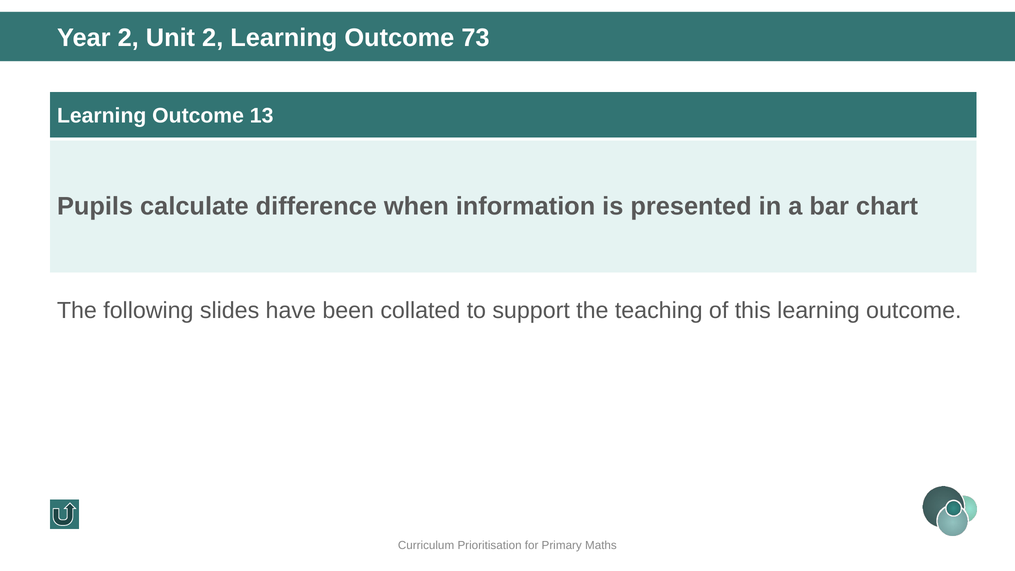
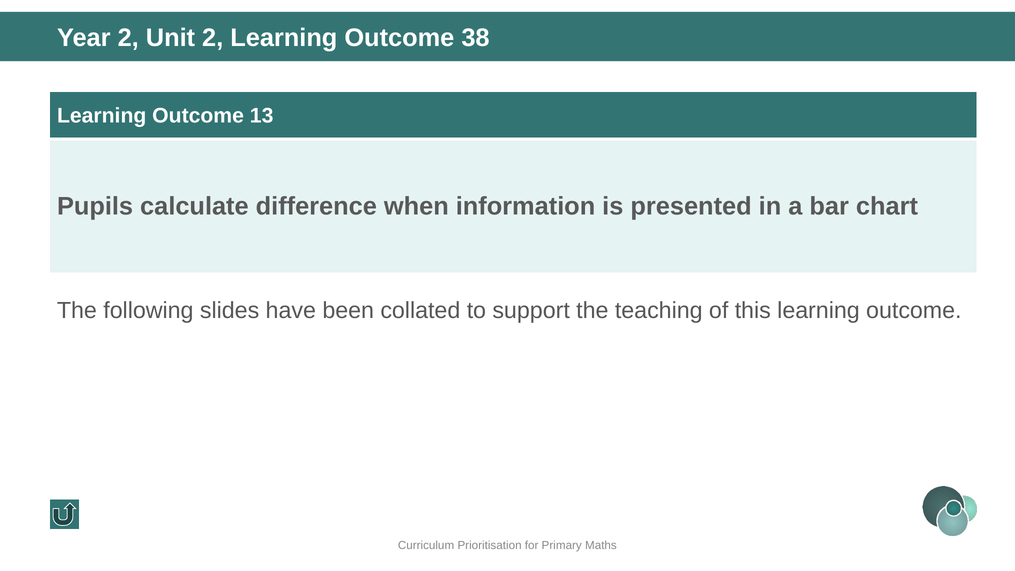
73: 73 -> 38 (475, 38)
